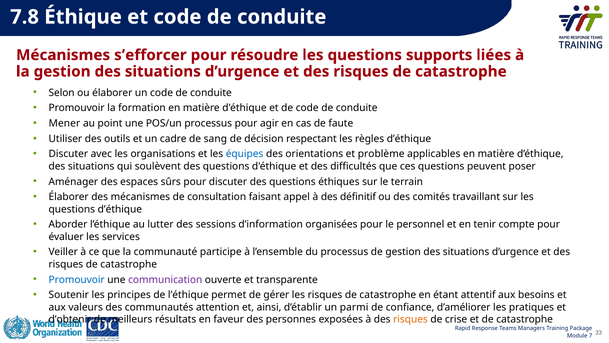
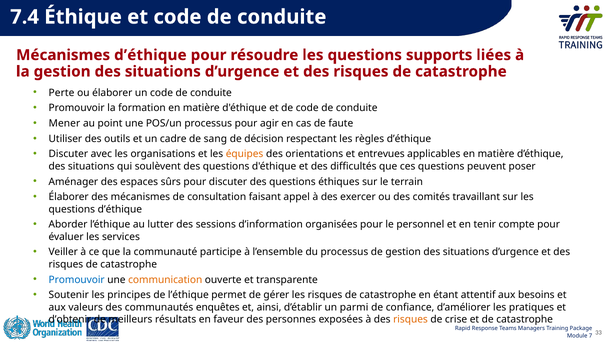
7.8: 7.8 -> 7.4 (25, 17)
Mécanismes sʼefforcer: sʼefforcer -> dʼéthique (150, 55)
Selon: Selon -> Perte (62, 93)
équipes colour: blue -> orange (245, 154)
problème: problème -> entrevues (381, 154)
définitif: définitif -> exercer (358, 197)
communication colour: purple -> orange (165, 279)
attention: attention -> enquêtes (218, 307)
